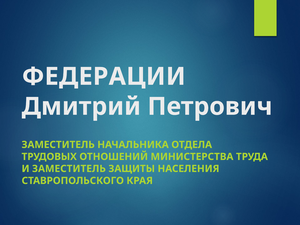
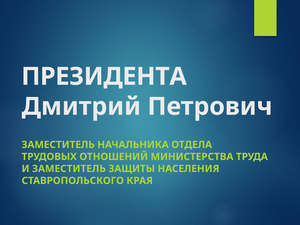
ФЕДЕРАЦИИ: ФЕДЕРАЦИИ -> ПРЕЗИДЕНТА (104, 77)
